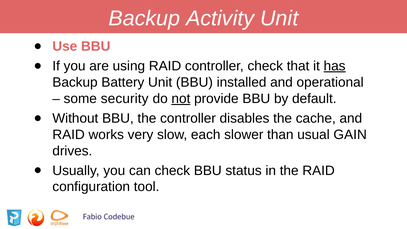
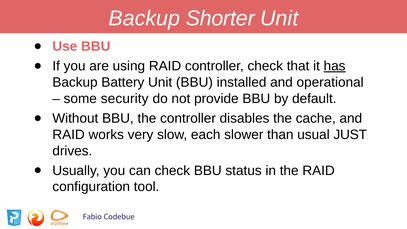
Activity: Activity -> Shorter (220, 18)
not underline: present -> none (181, 99)
GAIN: GAIN -> JUST (350, 135)
